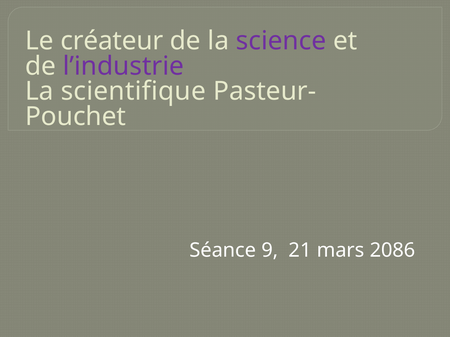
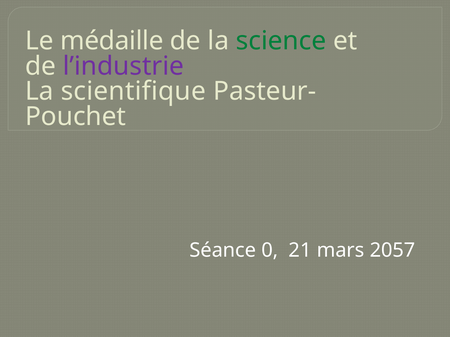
créateur: créateur -> médaille (112, 41)
science colour: purple -> green (281, 41)
9: 9 -> 0 (270, 251)
2086: 2086 -> 2057 (393, 251)
